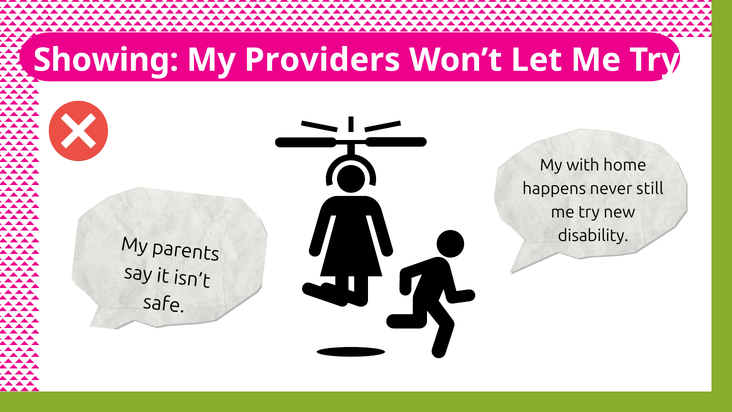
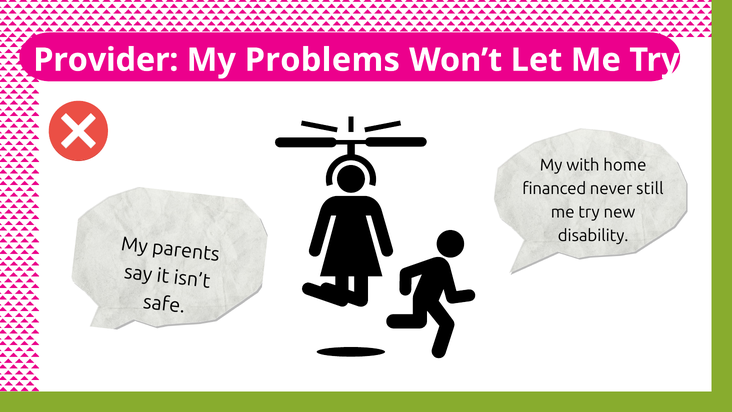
Showing: Showing -> Provider (106, 60)
Providers: Providers -> Problems (322, 60)
happens: happens -> financed (554, 189)
